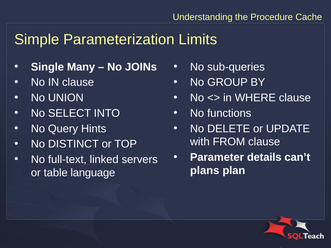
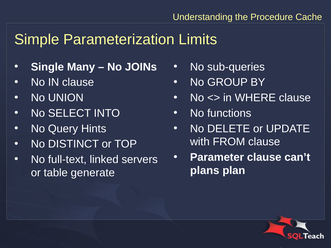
Parameter details: details -> clause (264, 157)
language: language -> generate (93, 173)
